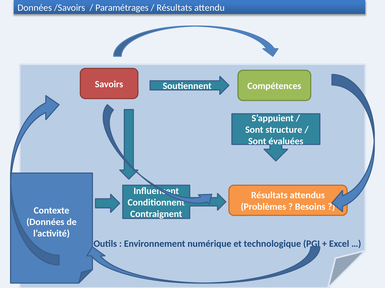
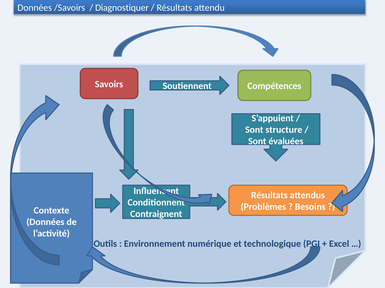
Paramétrages: Paramétrages -> Diagnostiquer (122, 8)
